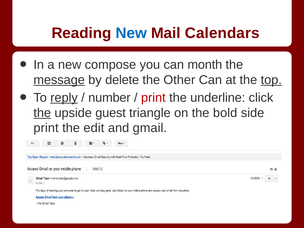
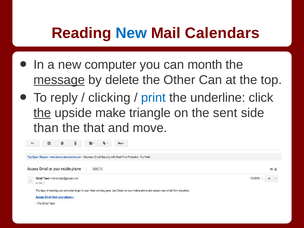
compose: compose -> computer (111, 65)
top underline: present -> none (271, 80)
reply underline: present -> none (64, 98)
number: number -> clicking (109, 98)
print colour: red -> blue (153, 98)
guest: guest -> make (111, 113)
bold: bold -> sent (225, 113)
print: print -> than (46, 128)
edit: edit -> that (94, 128)
gmail: gmail -> move (150, 128)
